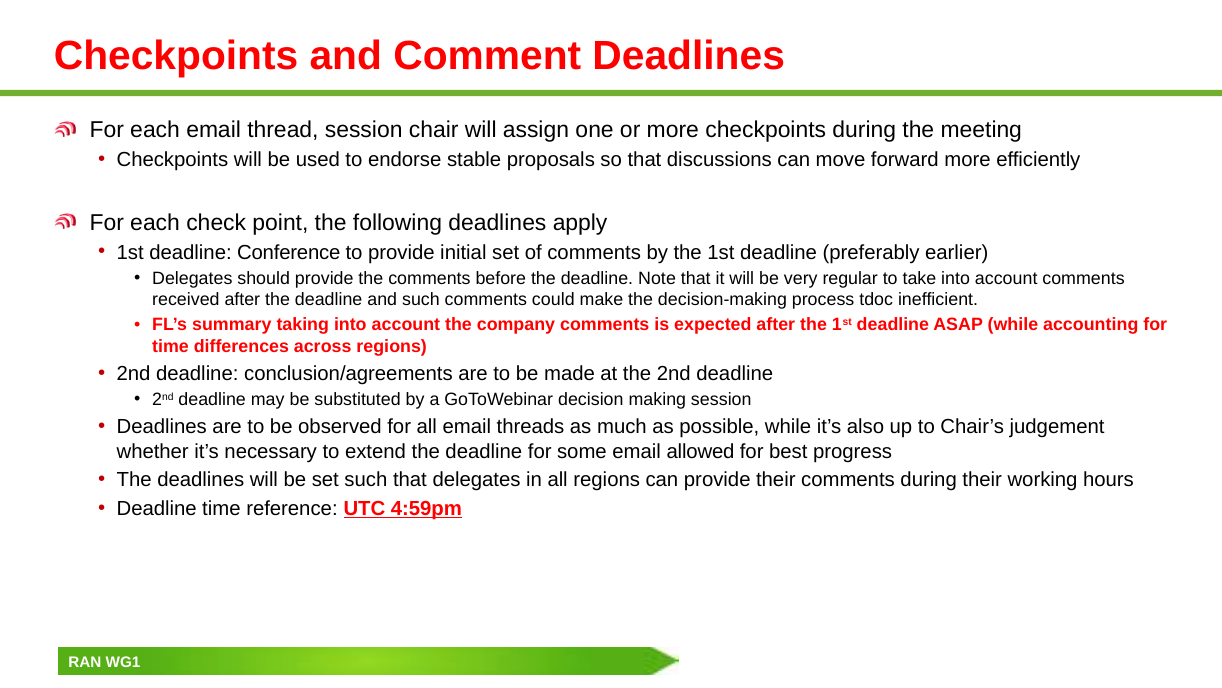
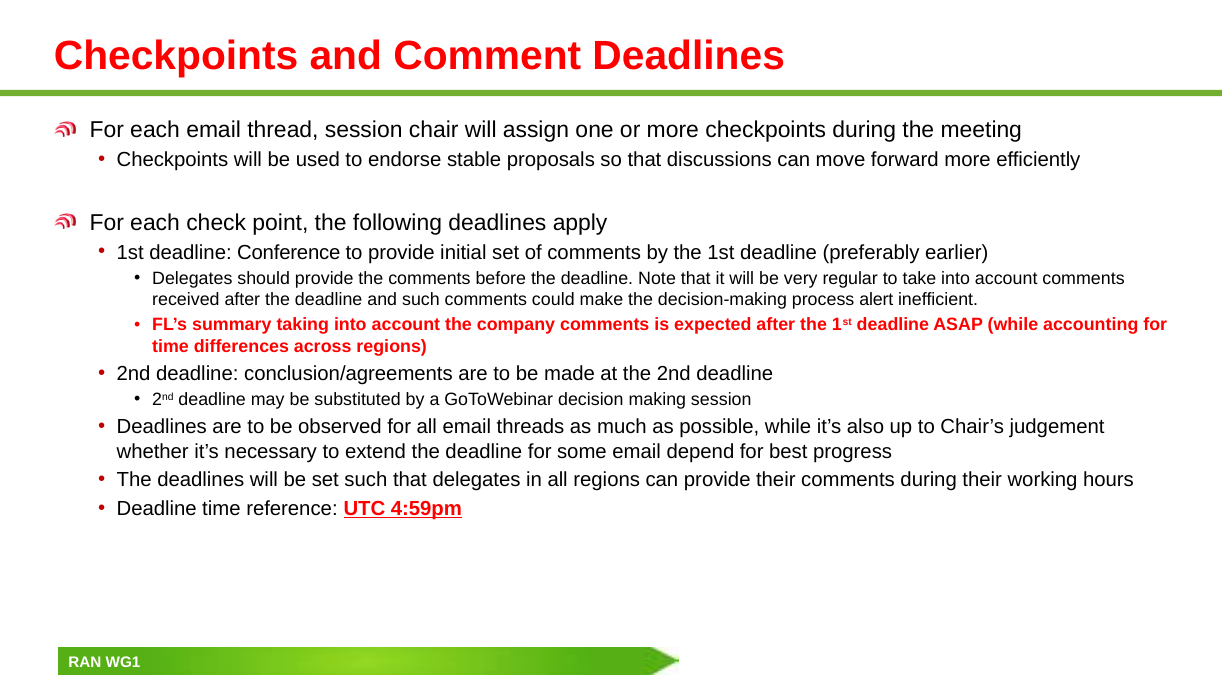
tdoc: tdoc -> alert (876, 300)
allowed: allowed -> depend (700, 451)
